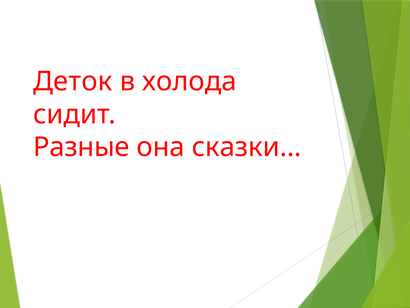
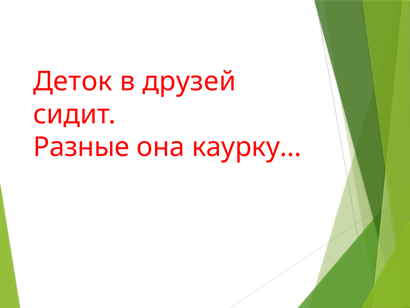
холода: холода -> друзей (189, 81)
сказки…: сказки… -> каурку… (247, 147)
